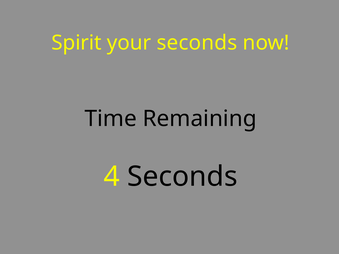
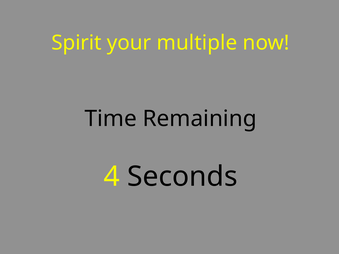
your seconds: seconds -> multiple (197, 43)
